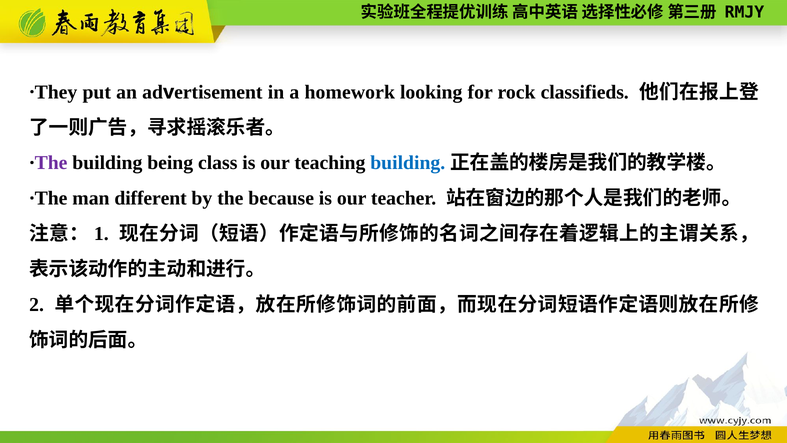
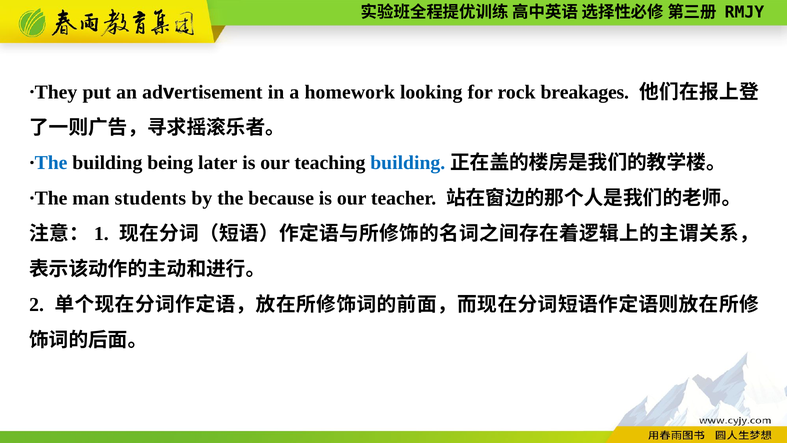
classifieds: classifieds -> breakages (585, 92)
The colour: purple -> blue (51, 163)
class: class -> later (218, 163)
different: different -> students (150, 198)
